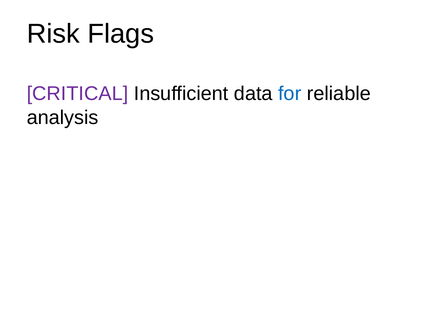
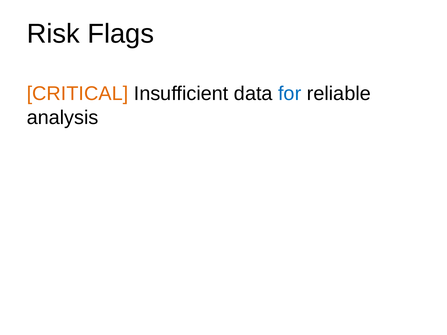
CRITICAL colour: purple -> orange (78, 94)
